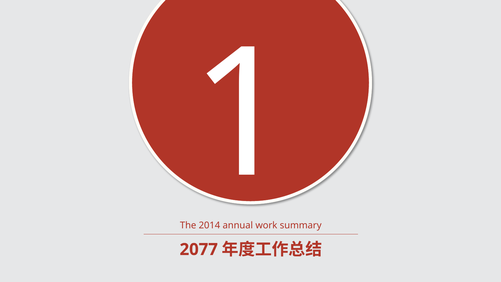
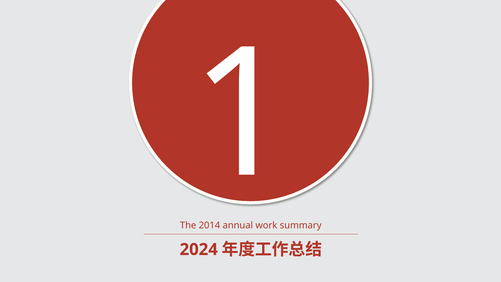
2077: 2077 -> 2024 (199, 249)
